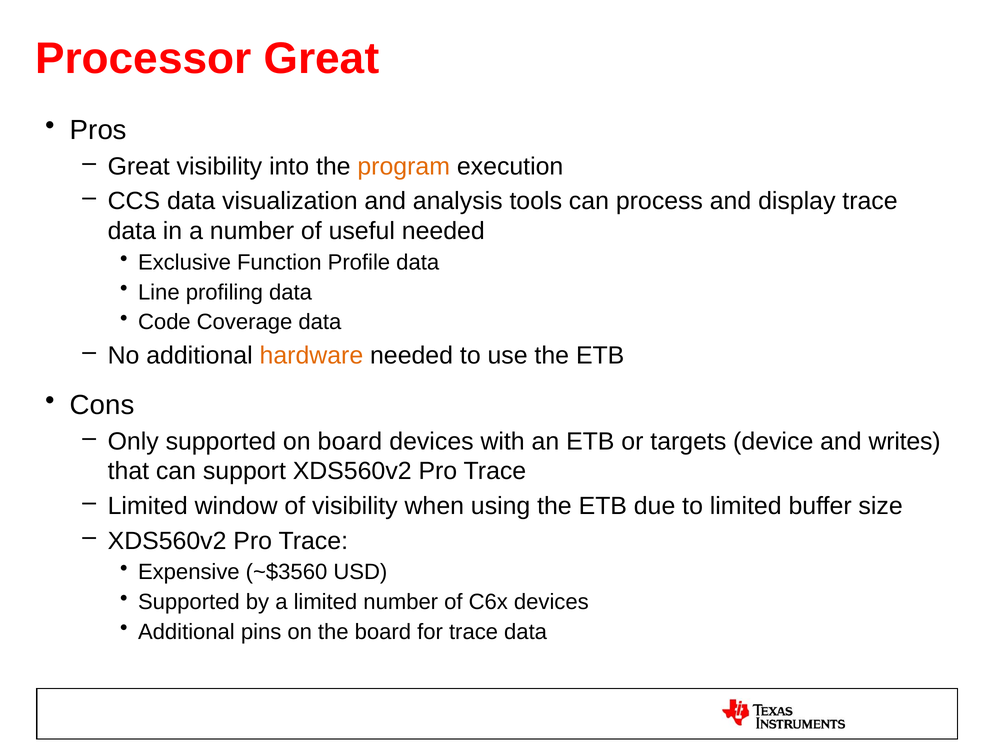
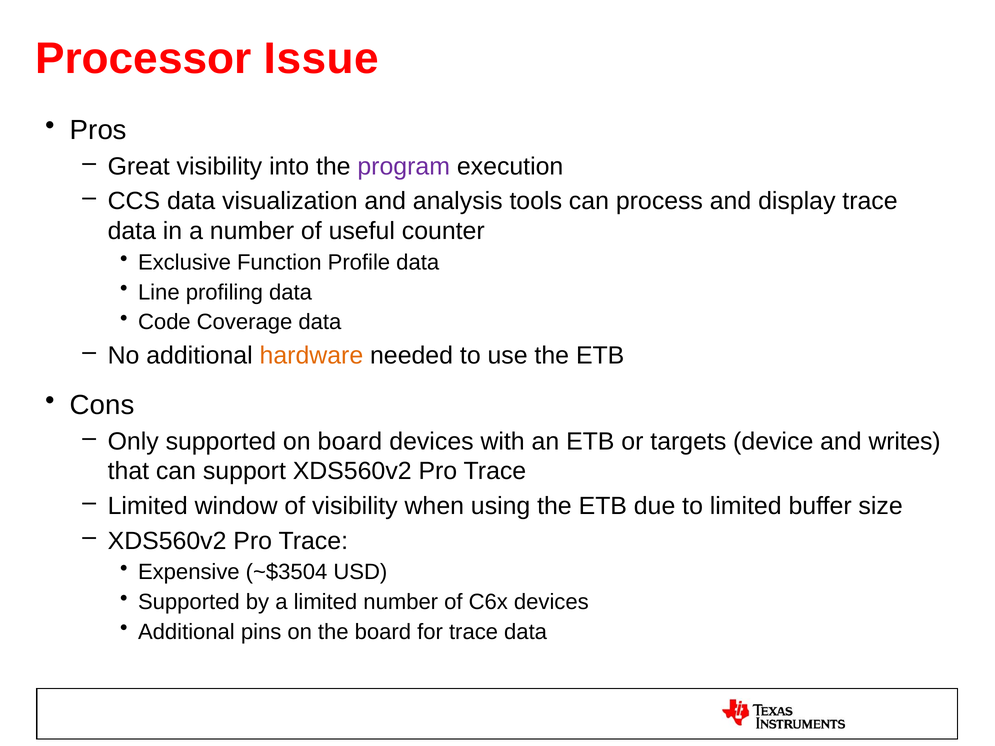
Processor Great: Great -> Issue (321, 59)
program colour: orange -> purple (404, 167)
useful needed: needed -> counter (443, 231)
~$3560: ~$3560 -> ~$3504 (287, 572)
